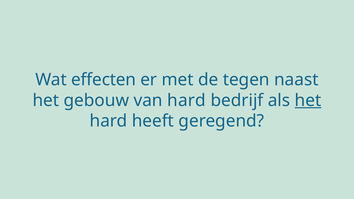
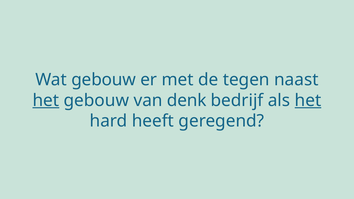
Wat effecten: effecten -> gebouw (104, 80)
het underline: none -> present (46, 100)
van hard: hard -> denk (187, 100)
